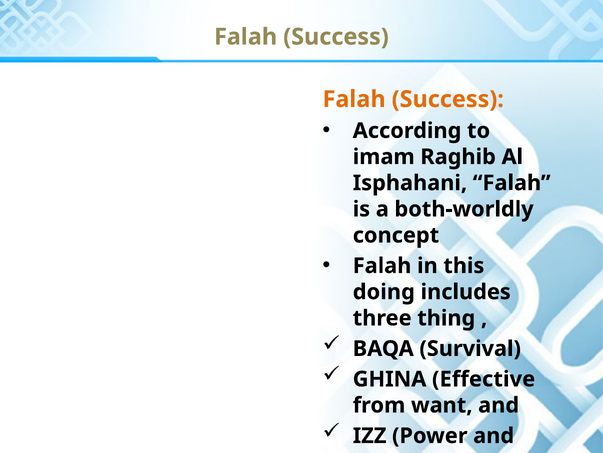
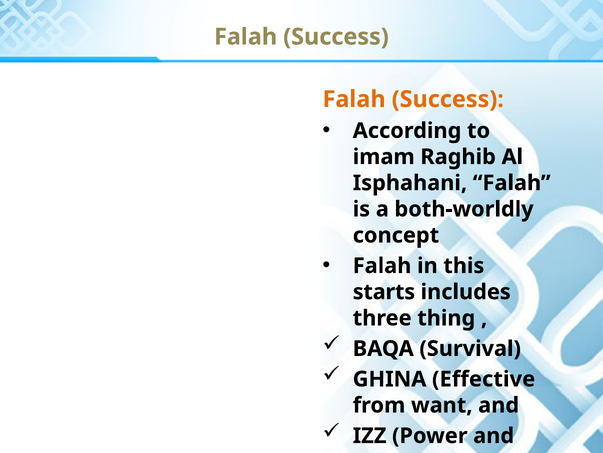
doing: doing -> starts (384, 292)
